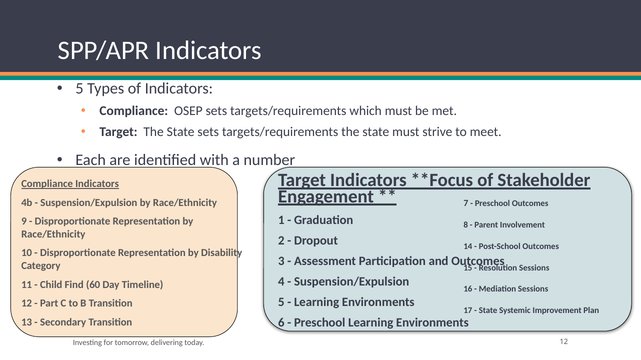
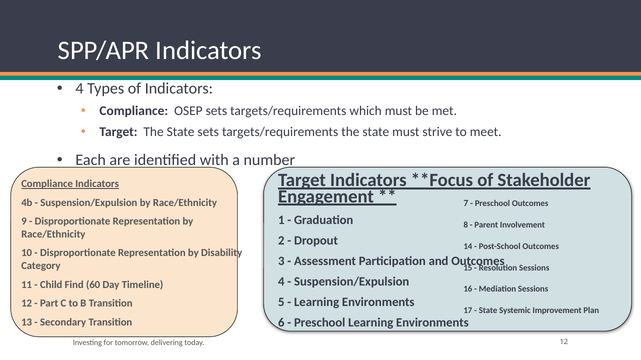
5: 5 -> 4 (80, 89)
